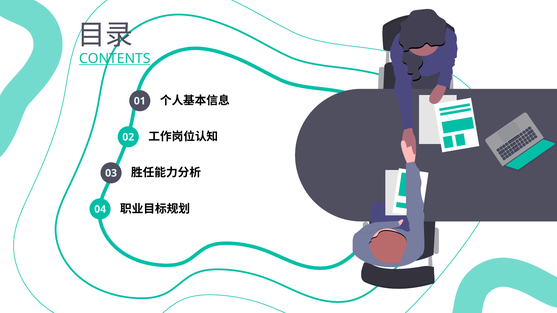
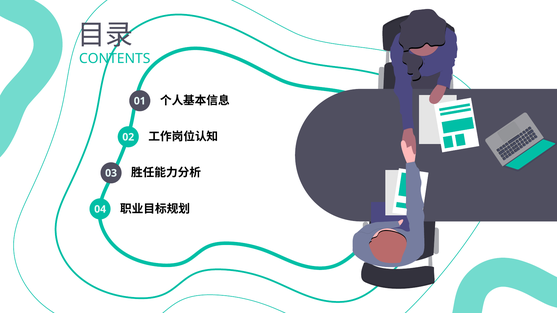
CONTENTS underline: present -> none (115, 59)
